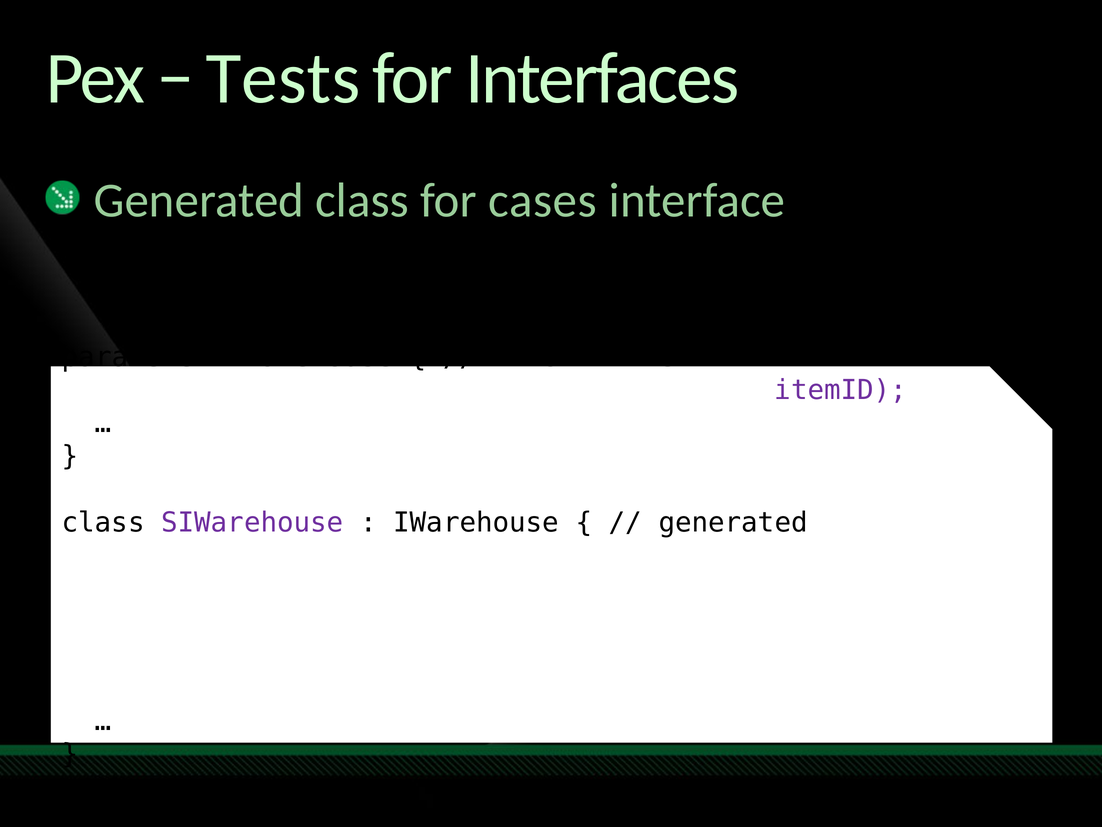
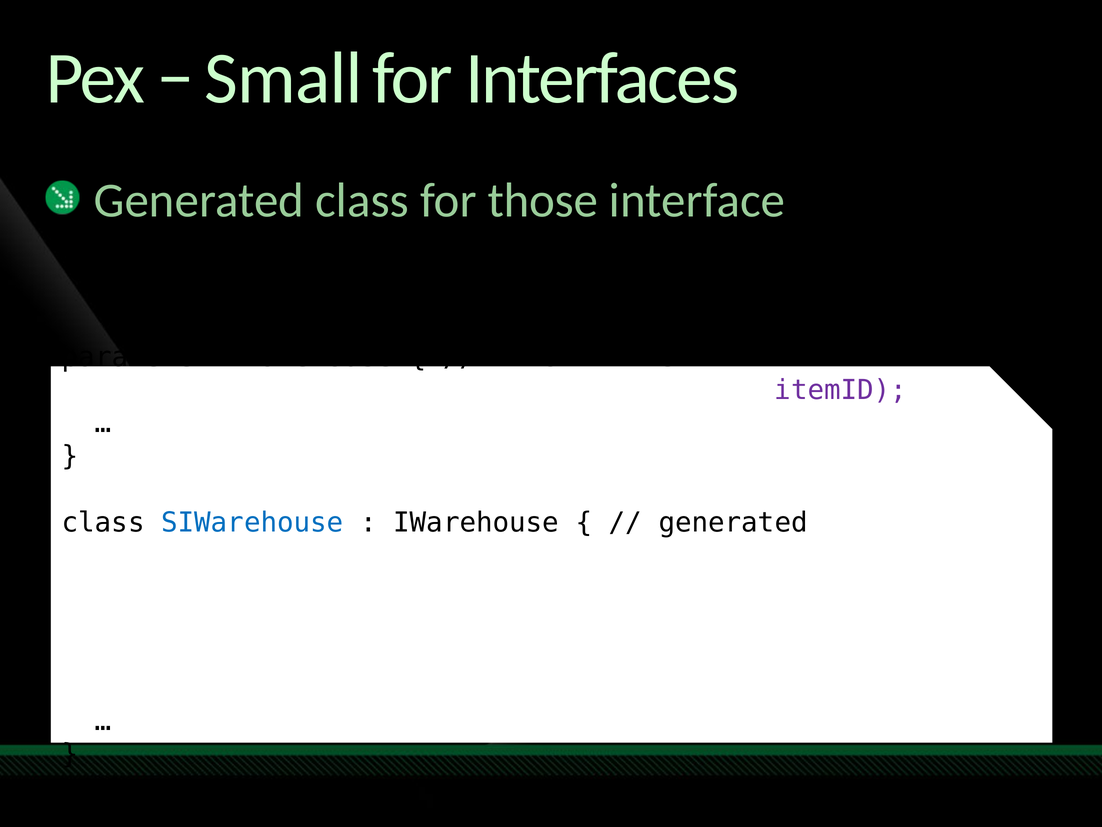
Tests: Tests -> Small (283, 78)
cases: cases -> those (543, 201)
SIWarehouse colour: purple -> blue (252, 522)
